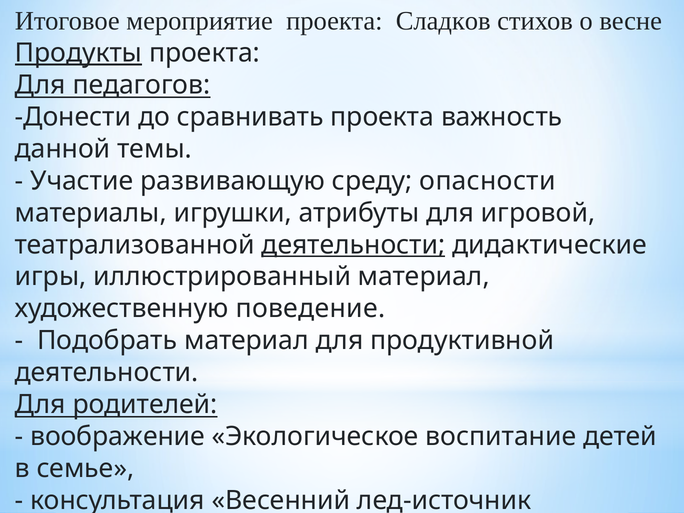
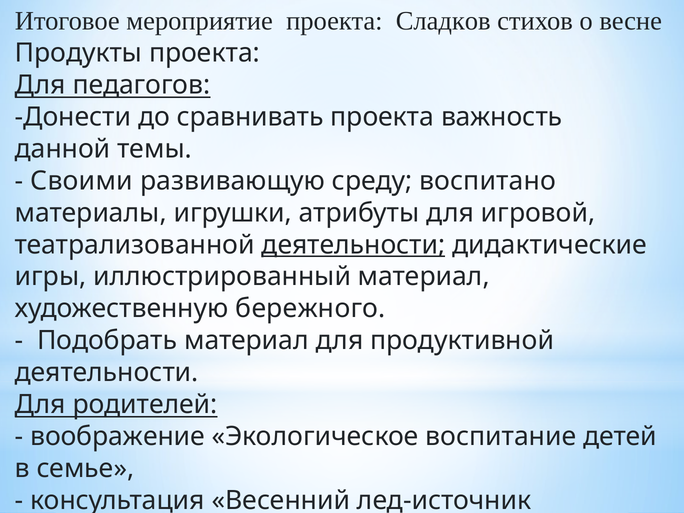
Продукты underline: present -> none (78, 53)
Участие: Участие -> Своими (82, 181)
среду опасности: опасности -> воспитано (488, 181)
поведение: поведение -> бережного (310, 309)
